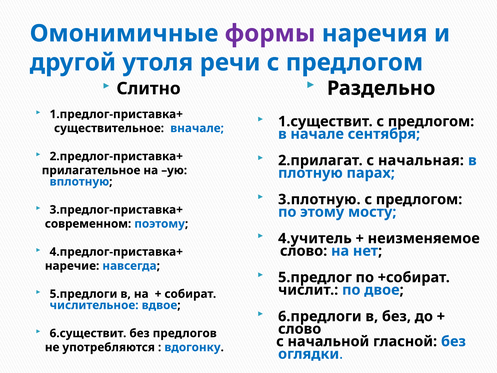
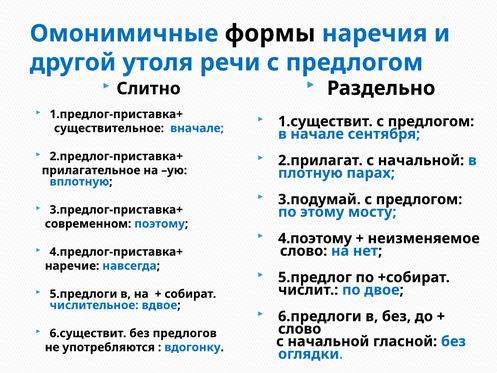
формы colour: purple -> black (270, 33)
2.прилагат с начальная: начальная -> начальной (421, 160)
3.плотную: 3.плотную -> 3.подумай (319, 199)
4.учитель: 4.учитель -> 4.поэтому (315, 238)
